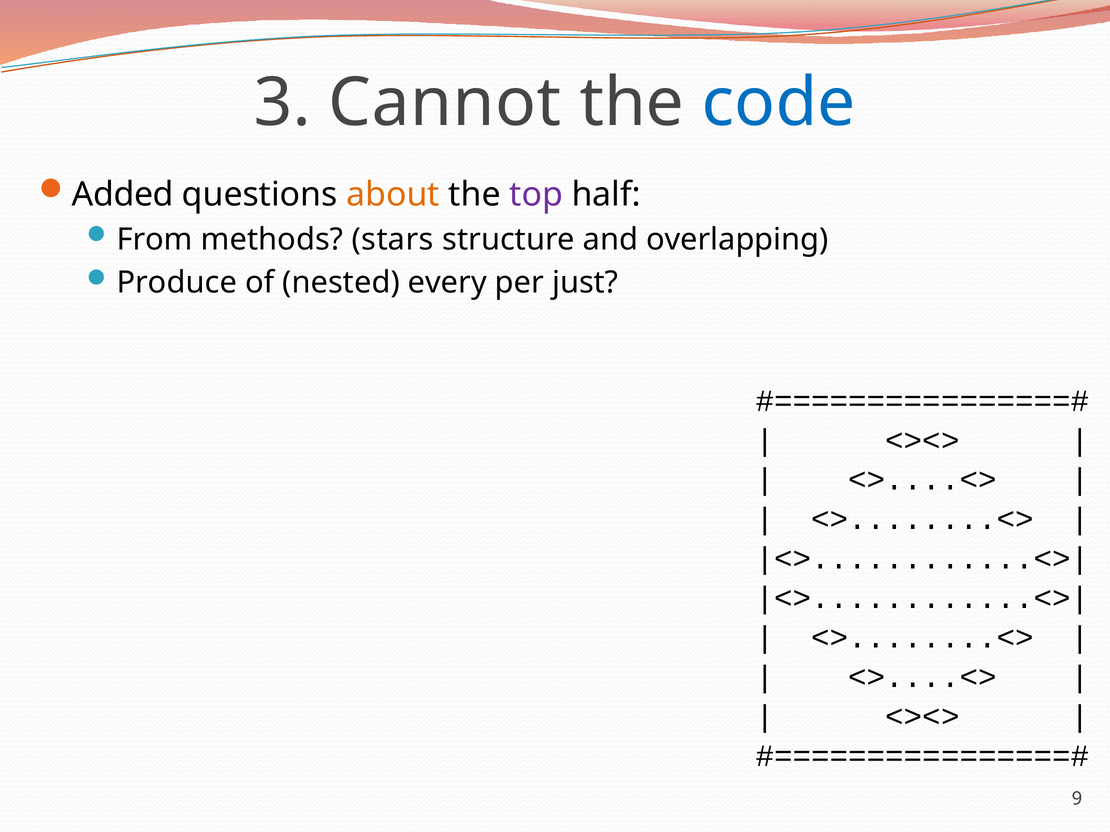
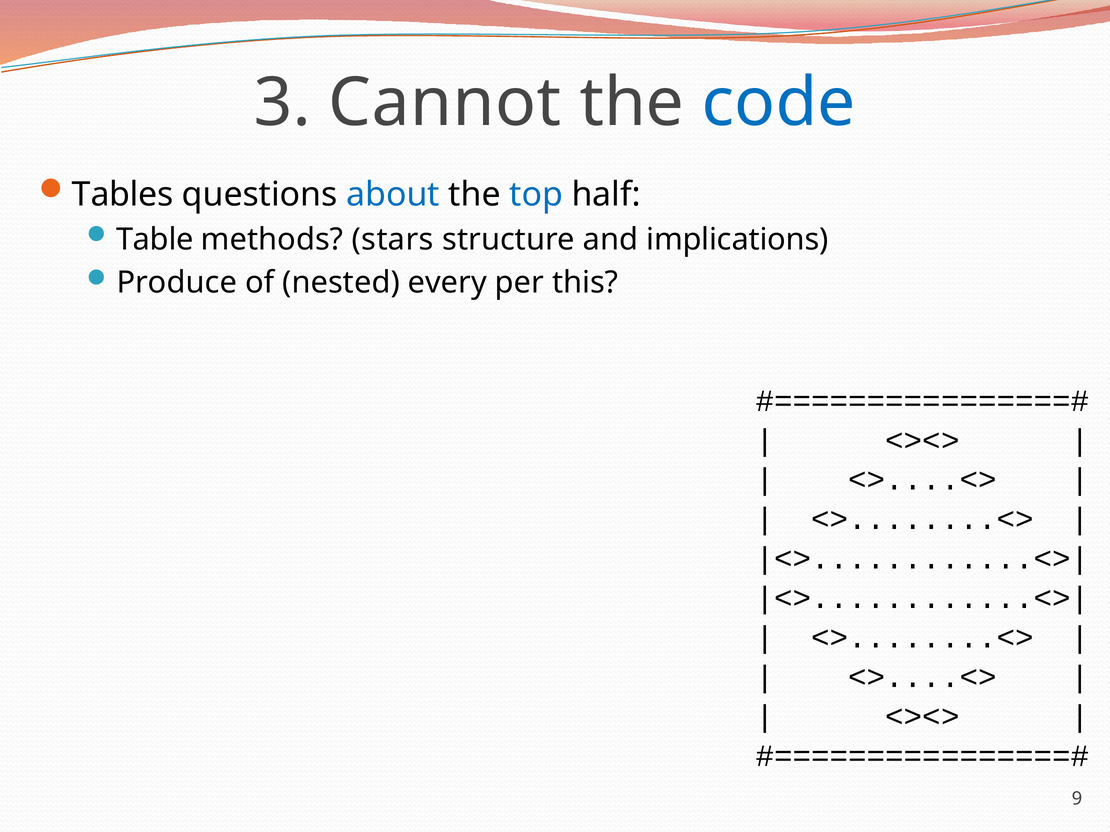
Added: Added -> Tables (123, 195)
about colour: orange -> blue (393, 195)
top colour: purple -> blue (536, 195)
From: From -> Table (155, 240)
overlapping: overlapping -> implications (737, 240)
just: just -> this (585, 283)
